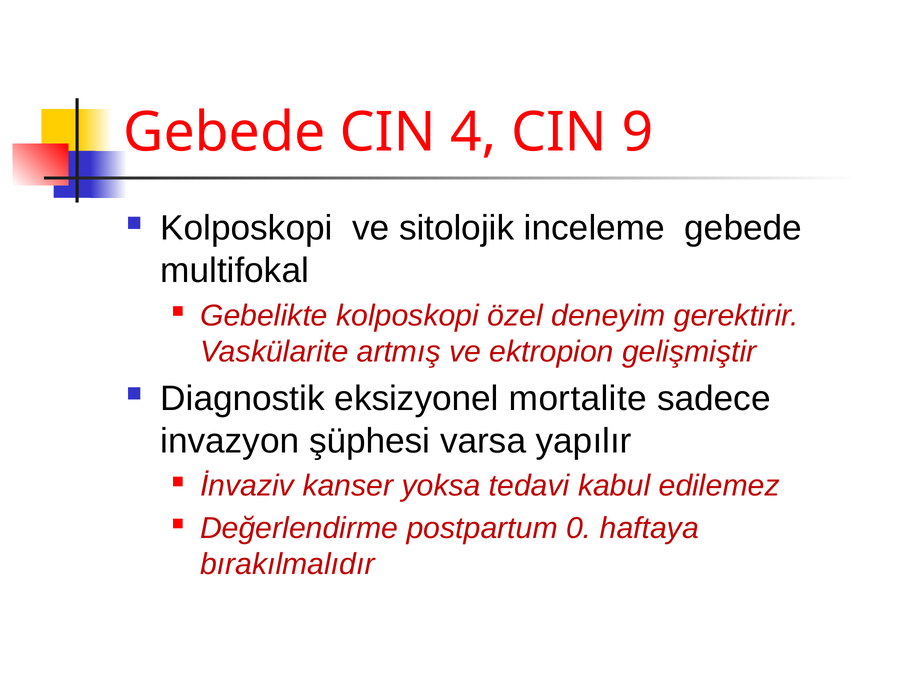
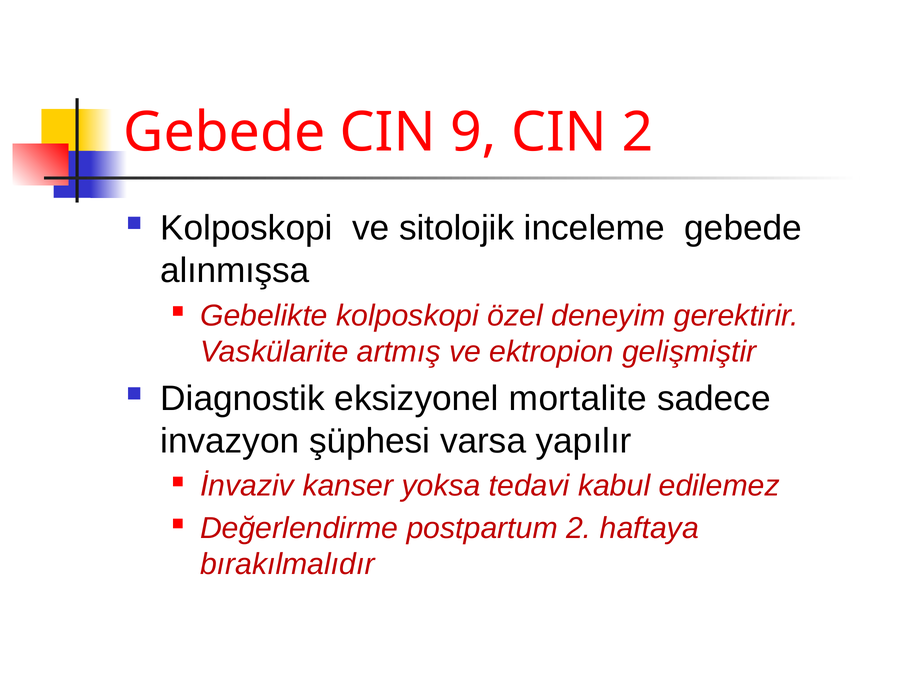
4: 4 -> 9 (473, 132)
CIN 9: 9 -> 2 (637, 132)
multifokal: multifokal -> alınmışsa (235, 271)
postpartum 0: 0 -> 2 (579, 528)
